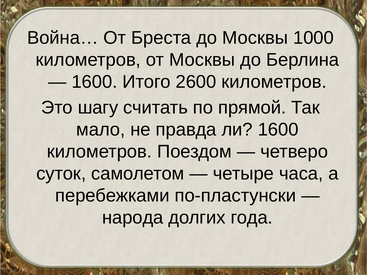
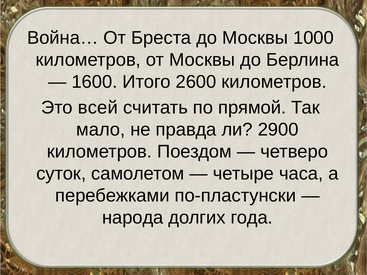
шагу: шагу -> всей (98, 108)
ли 1600: 1600 -> 2900 (278, 130)
